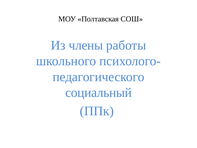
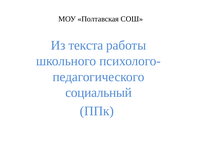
члены: члены -> текста (86, 45)
